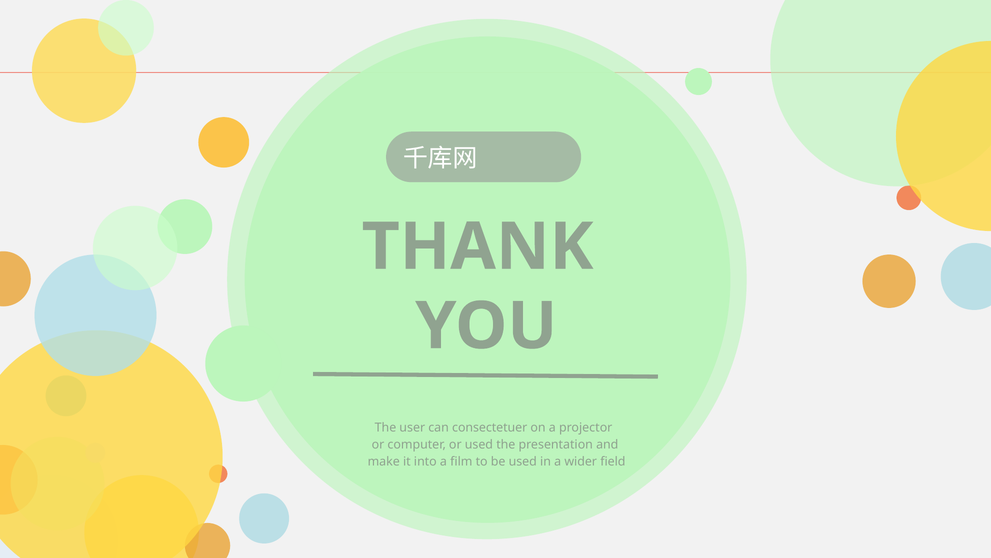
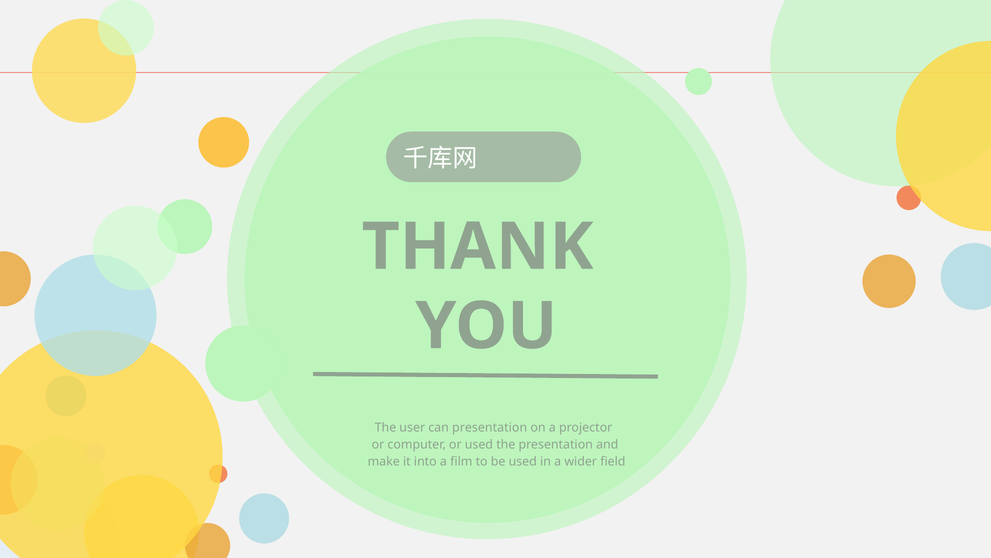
can consectetuer: consectetuer -> presentation (490, 427)
